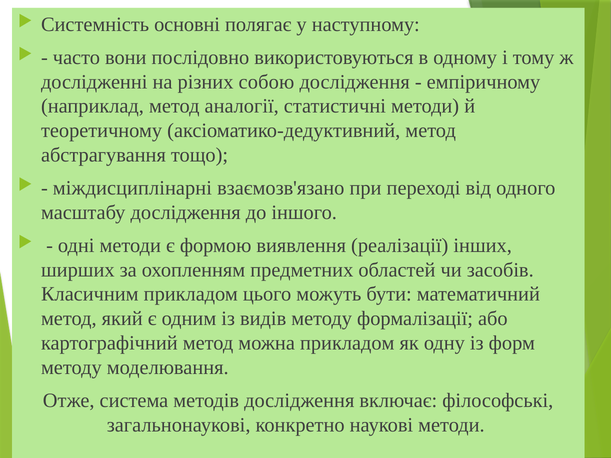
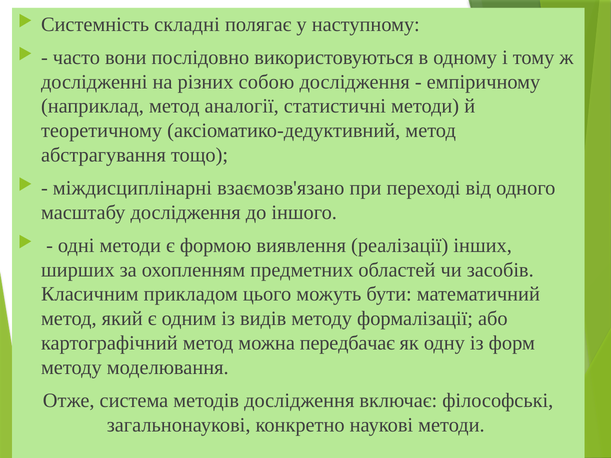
основні: основні -> складні (187, 25)
можна прикладом: прикладом -> передбачає (347, 343)
